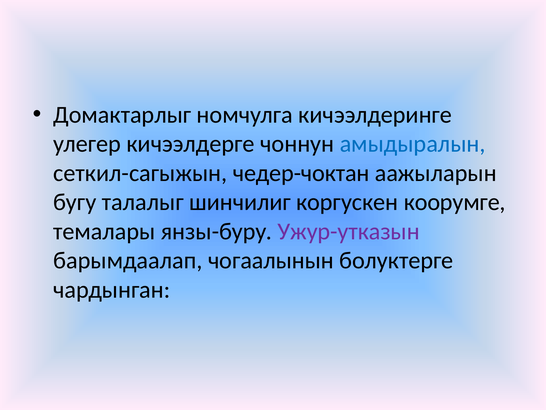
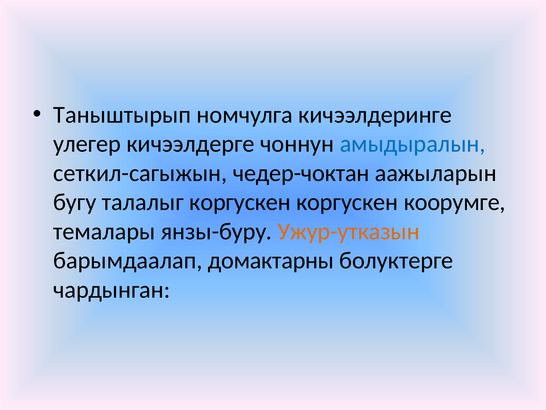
Домактарлыг: Домактарлыг -> Таныштырып (122, 115)
талалыг шинчилиг: шинчилиг -> коргускен (240, 202)
Ужур-утказын colour: purple -> orange (349, 231)
чогаалынын: чогаалынын -> домактарны (271, 260)
